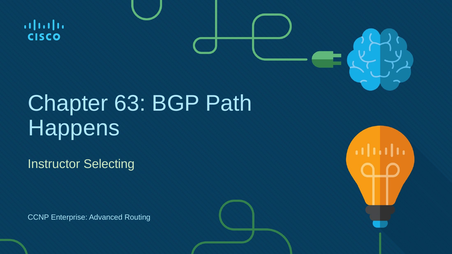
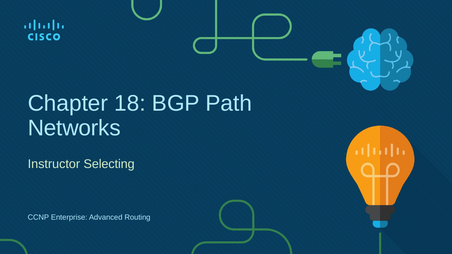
63: 63 -> 18 (130, 104)
Happens: Happens -> Networks (74, 128)
